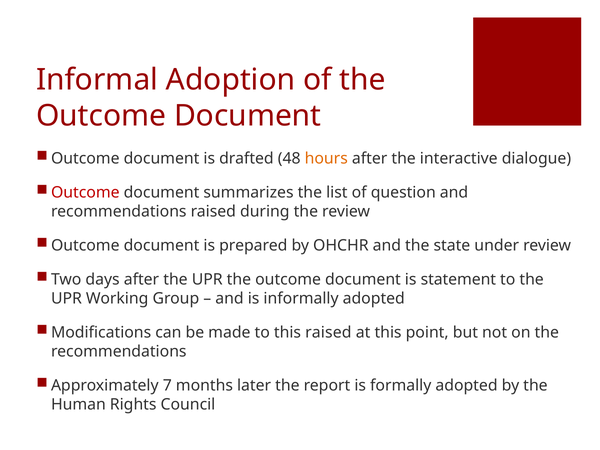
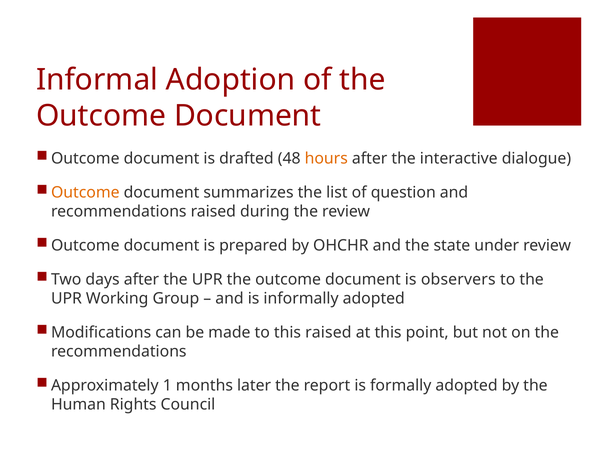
Outcome colour: red -> orange (85, 193)
statement: statement -> observers (458, 280)
7: 7 -> 1 (167, 386)
